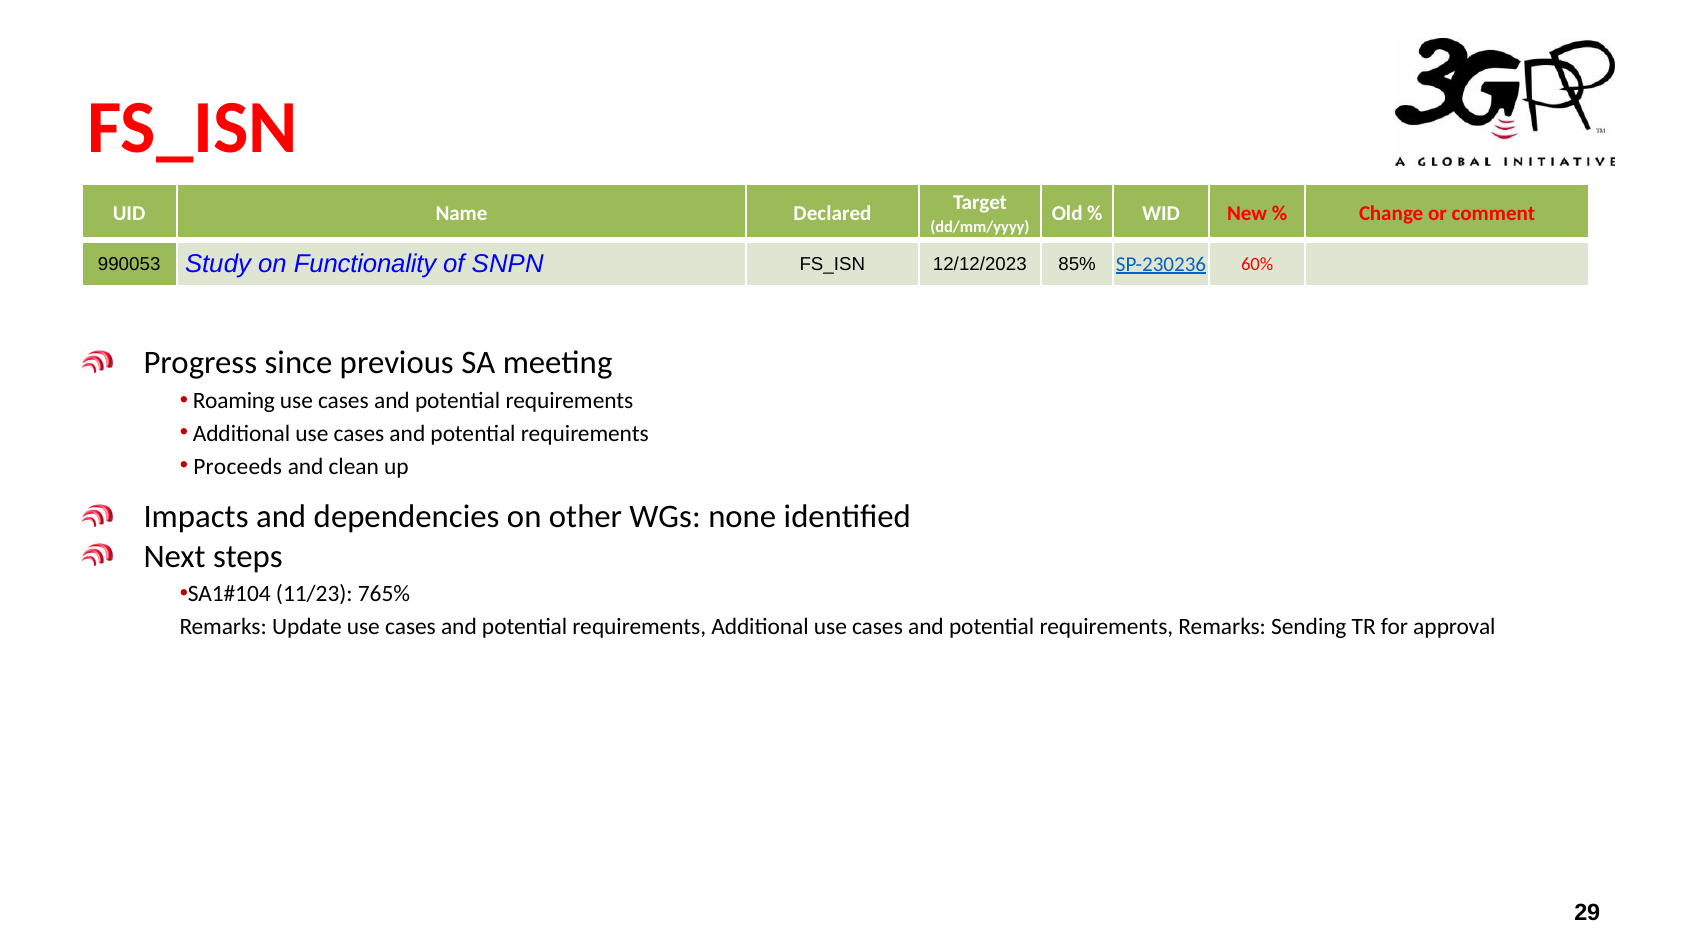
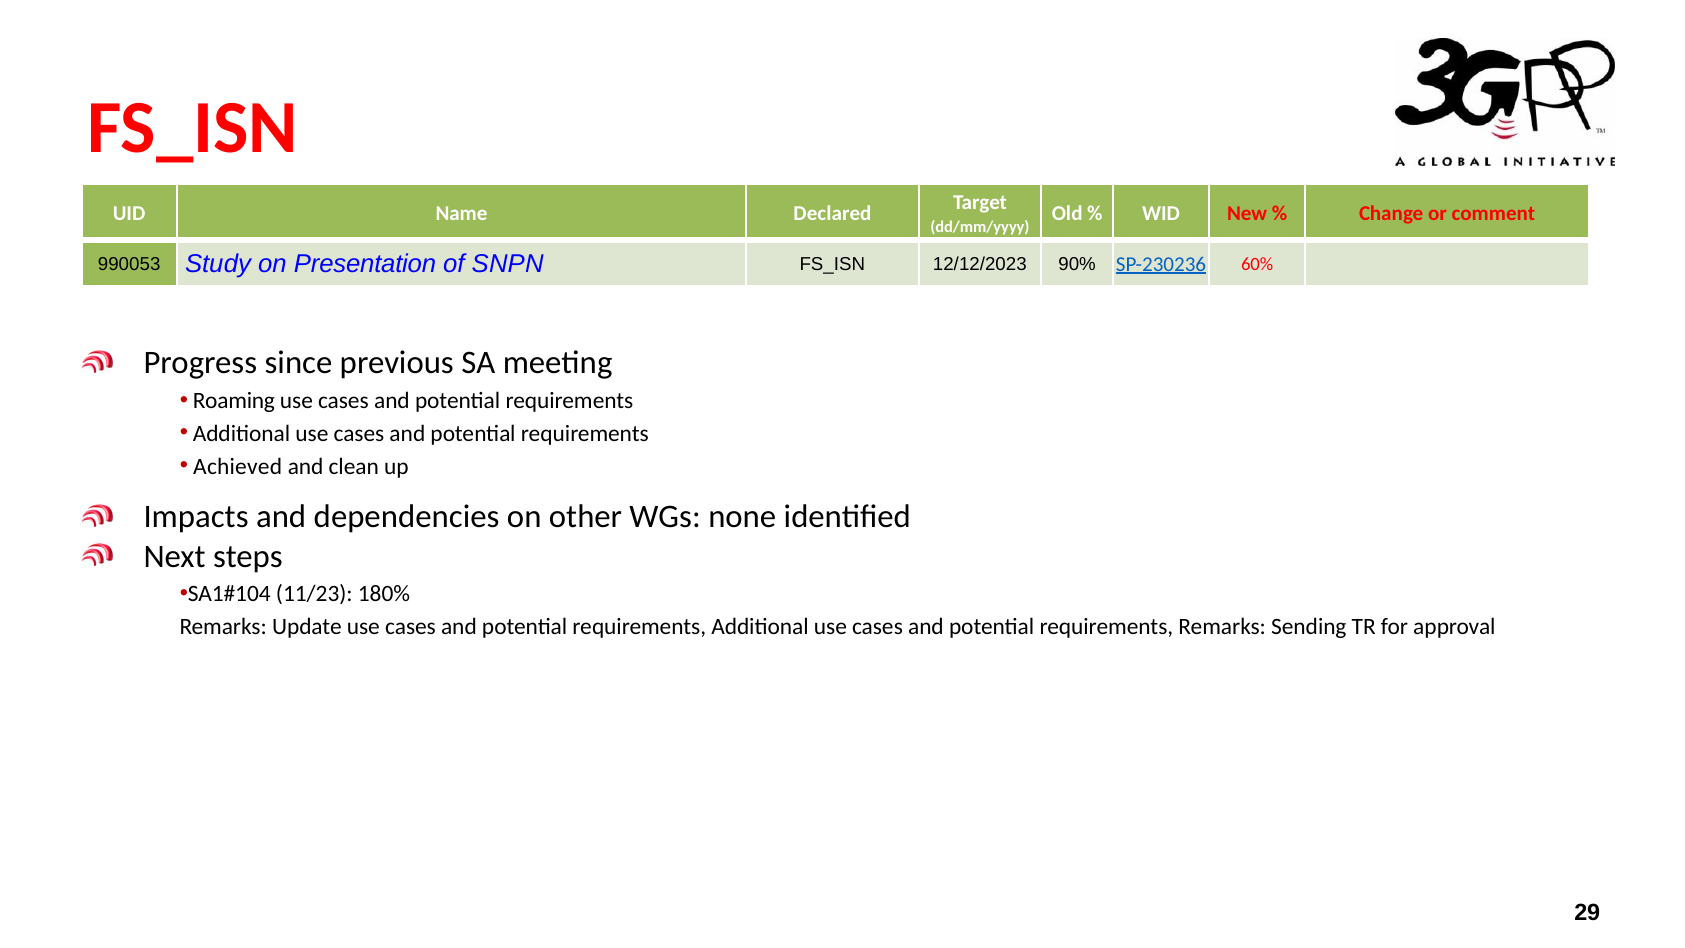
Functionality: Functionality -> Presentation (365, 264)
85%: 85% -> 90% (1077, 264)
Proceeds: Proceeds -> Achieved (238, 466)
765%: 765% -> 180% (384, 594)
